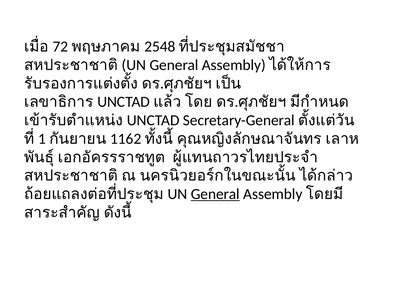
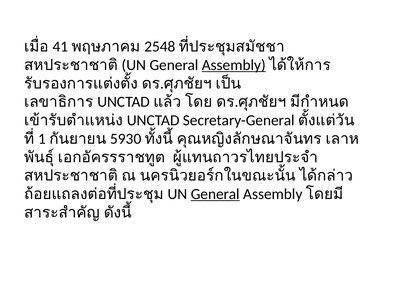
72: 72 -> 41 (60, 47)
Assembly underline: none -> present (234, 65)
1162: 1162 -> 5930 (126, 139)
